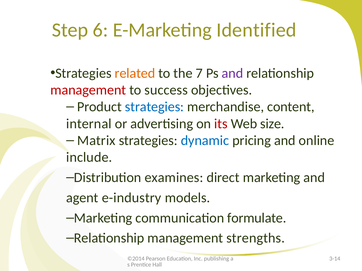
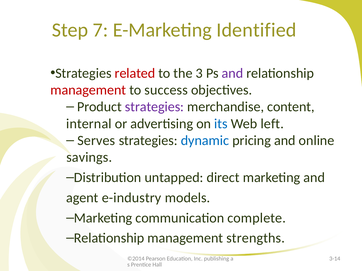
6: 6 -> 7 (100, 30)
related colour: orange -> red (135, 73)
7: 7 -> 3 (199, 73)
strategies colour: blue -> purple (154, 107)
its colour: red -> blue (221, 124)
size: size -> left (272, 124)
Matrix: Matrix -> Serves (96, 141)
include: include -> savings (89, 158)
examines: examines -> untapped (174, 178)
formulate: formulate -> complete (257, 218)
